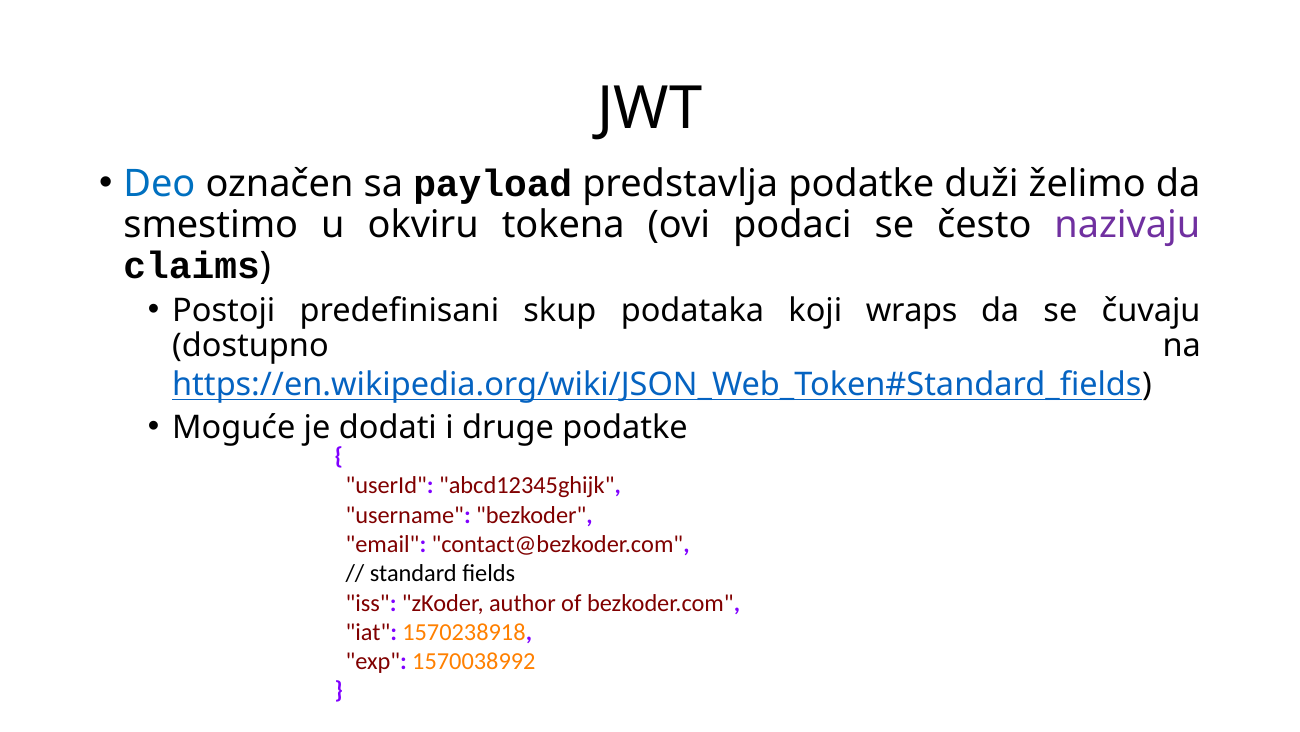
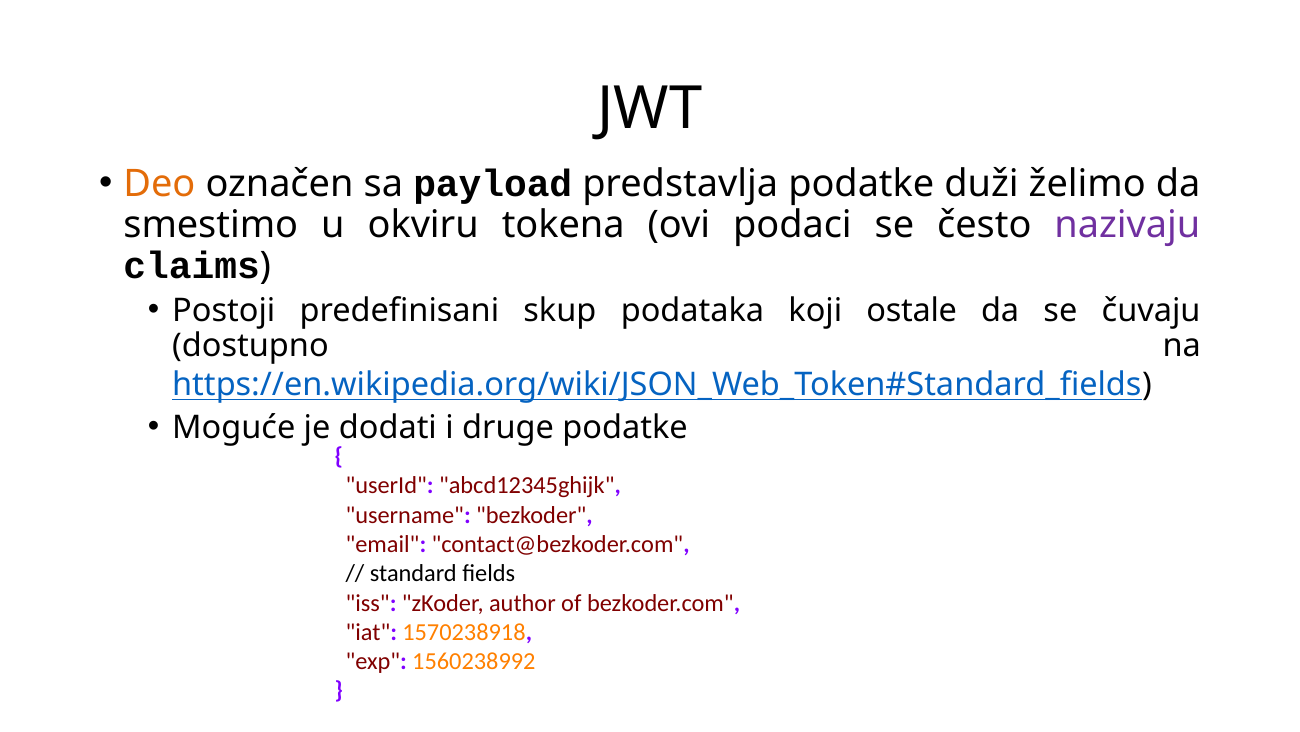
Deo colour: blue -> orange (159, 183)
wraps: wraps -> ostale (912, 310)
1570038992: 1570038992 -> 1560238992 (474, 661)
